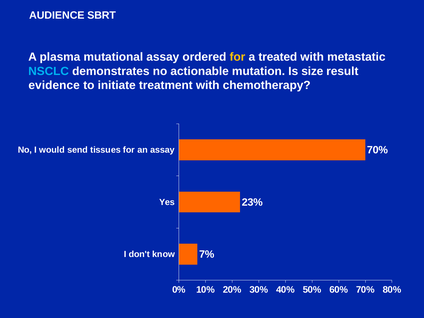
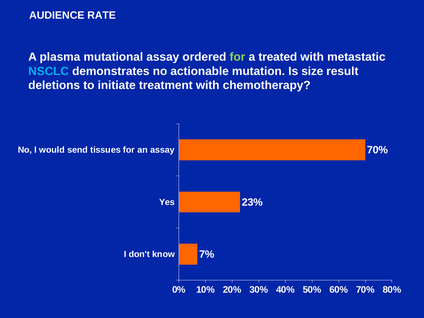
SBRT: SBRT -> RATE (102, 15)
for colour: yellow -> light green (237, 57)
evidence: evidence -> deletions (54, 85)
